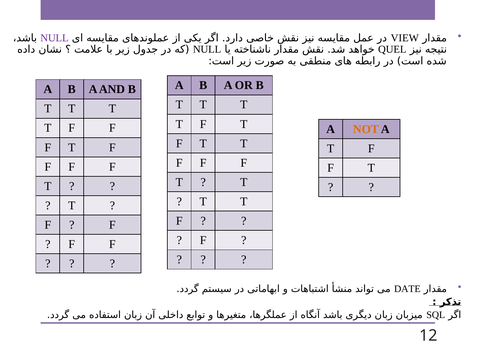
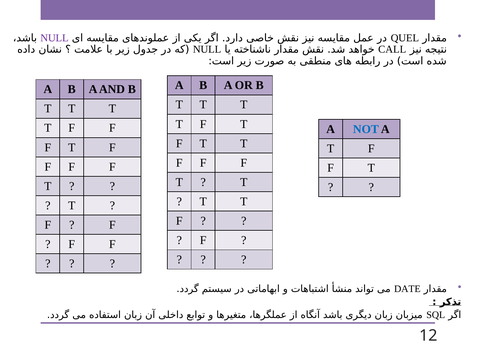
VIEW: VIEW -> QUEL (405, 38)
QUEL: QUEL -> CALL (392, 50)
NOT colour: orange -> blue (366, 129)
